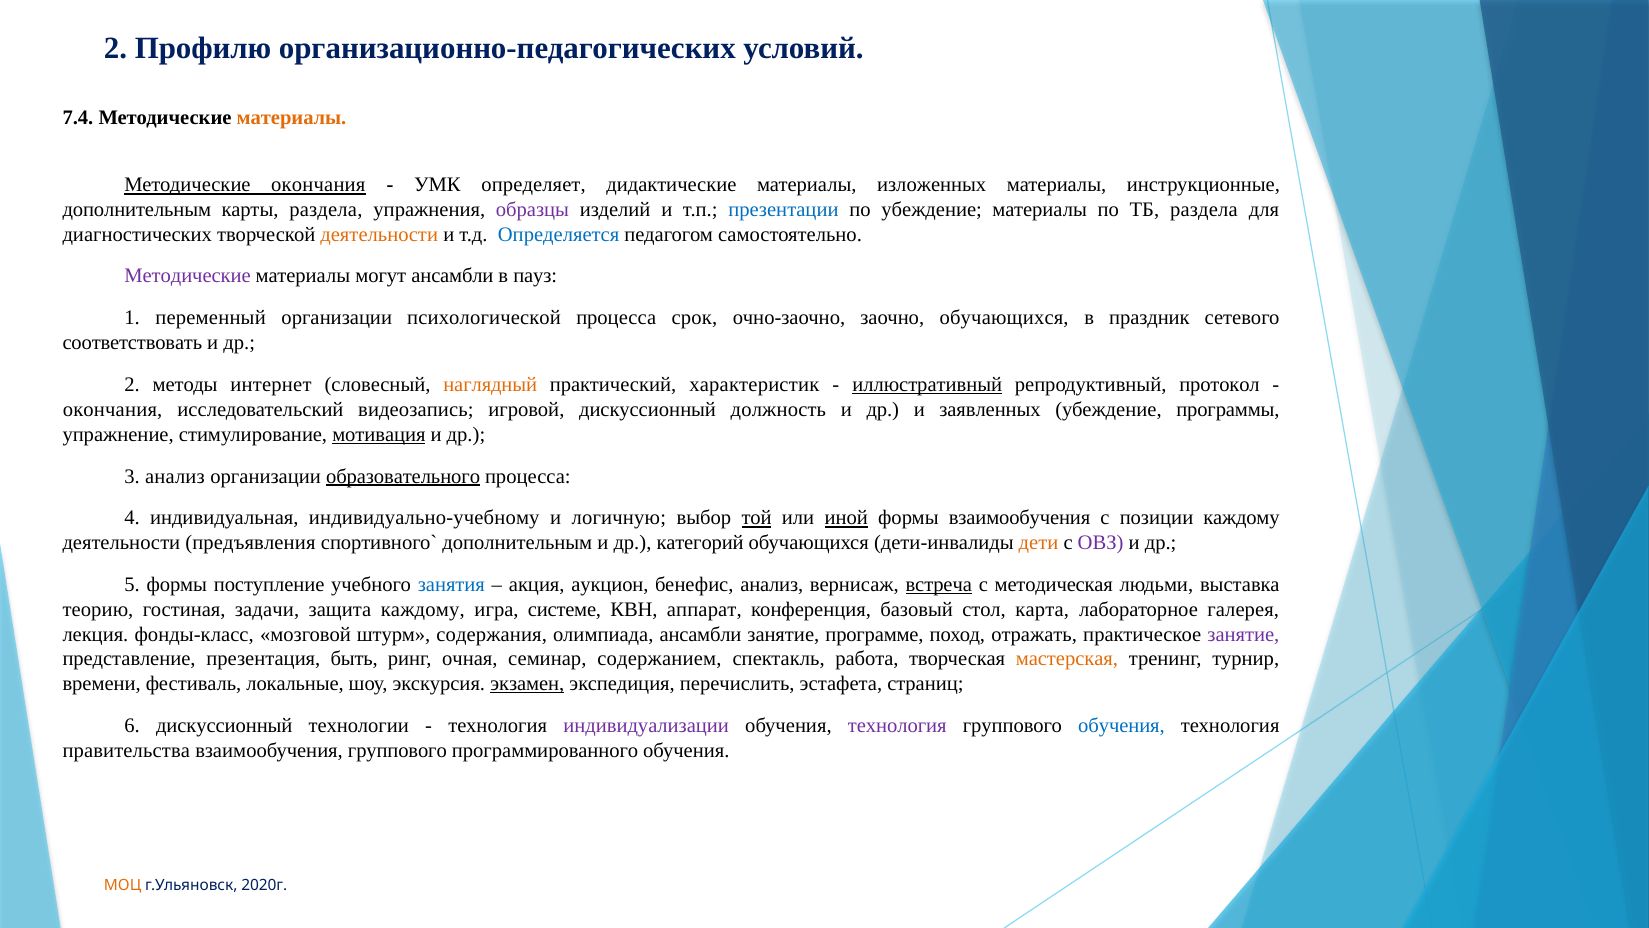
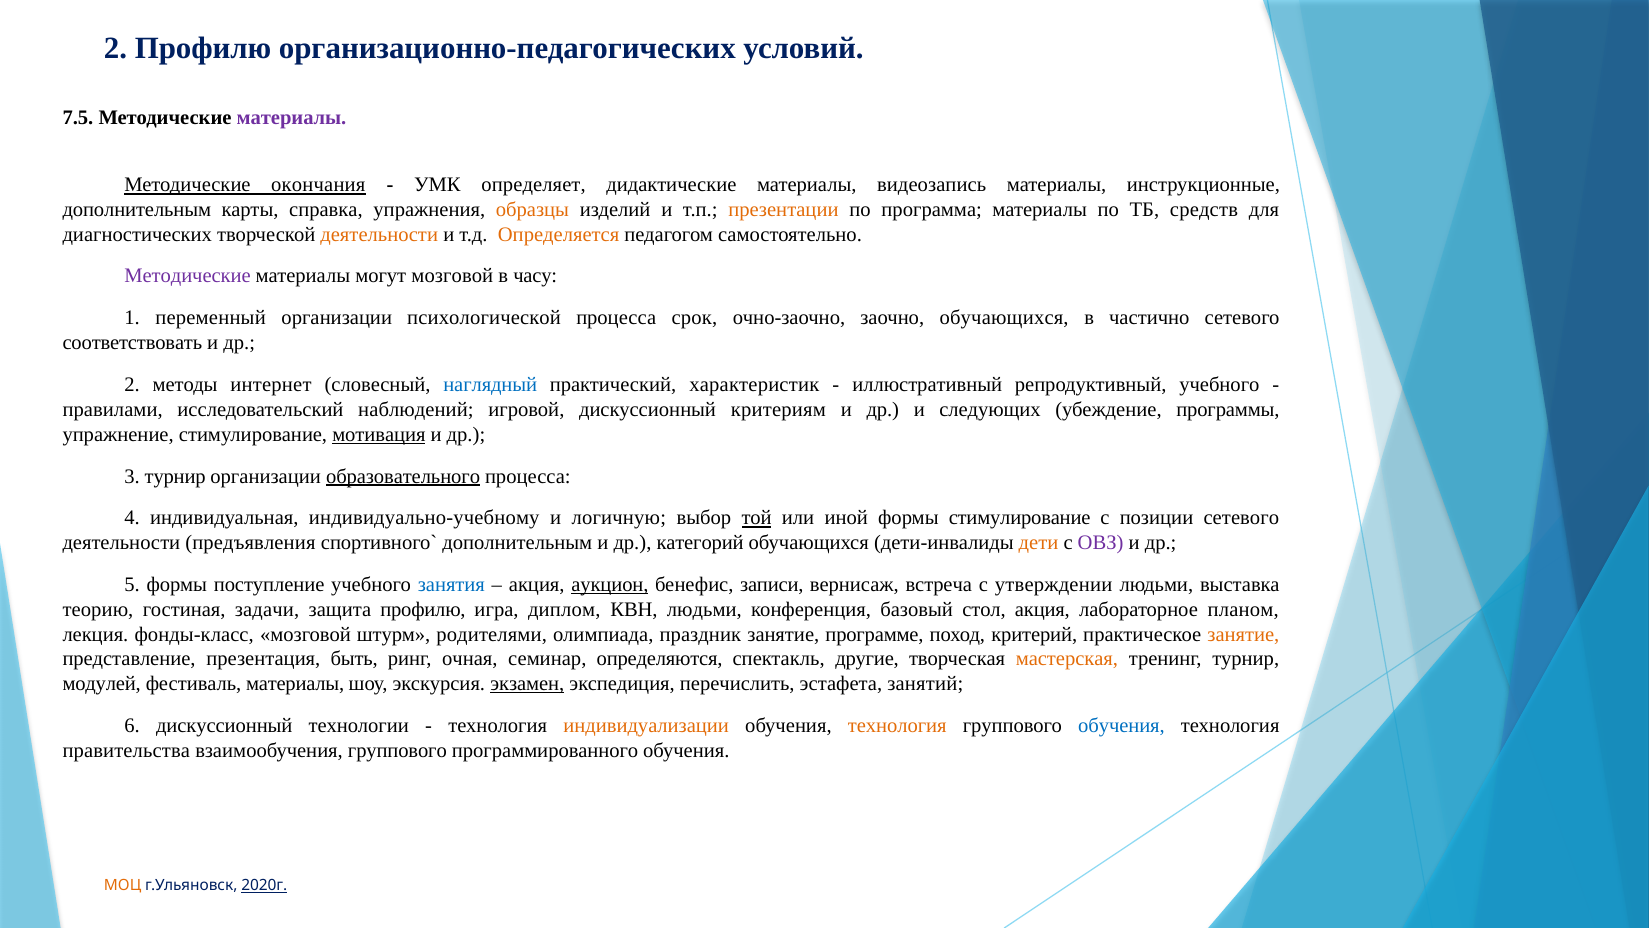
7.4: 7.4 -> 7.5 (78, 118)
материалы colour: orange -> purple (291, 118)
изложенных: изложенных -> видеозапись (932, 185)
карты раздела: раздела -> справка (326, 209)
образцы colour: purple -> orange (532, 209)
презентации colour: blue -> orange (783, 209)
по убеждение: убеждение -> программа (932, 209)
ТБ раздела: раздела -> средств (1204, 209)
Определяется colour: blue -> orange (559, 234)
могут ансамбли: ансамбли -> мозговой (452, 276)
пауз: пауз -> часу (535, 276)
праздник: праздник -> частично (1149, 318)
наглядный colour: orange -> blue (490, 385)
иллюстративный underline: present -> none (927, 385)
репродуктивный протокол: протокол -> учебного (1219, 385)
окончания: окончания -> правилами (113, 409)
видеозапись: видеозапись -> наблюдений (416, 409)
должность: должность -> критериям (778, 409)
заявленных: заявленных -> следующих (990, 409)
3 анализ: анализ -> турнир (175, 476)
иной underline: present -> none (846, 518)
формы взаимообучения: взаимообучения -> стимулирование (1020, 518)
позиции каждому: каждому -> сетевого (1241, 518)
аукцион underline: none -> present (610, 585)
бенефис анализ: анализ -> записи (772, 585)
встреча underline: present -> none (939, 585)
методическая: методическая -> утверждении (1054, 585)
защита каждому: каждому -> профилю (423, 609)
системе: системе -> диплом (564, 609)
КВН аппарат: аппарат -> людьми (704, 609)
стол карта: карта -> акция (1042, 609)
галерея: галерея -> планом (1243, 609)
содержания: содержания -> родителями (492, 634)
олимпиада ансамбли: ансамбли -> праздник (700, 634)
отражать: отражать -> критерий (1034, 634)
занятие colour: purple -> orange (1243, 634)
содержанием: содержанием -> определяются (660, 659)
работа: работа -> другие (867, 659)
времени: времени -> модулей (102, 684)
фестиваль локальные: локальные -> материалы (295, 684)
страниц: страниц -> занятий (925, 684)
индивидуализации colour: purple -> orange (646, 725)
технология colour: purple -> orange (897, 725)
2020г underline: none -> present (264, 885)
